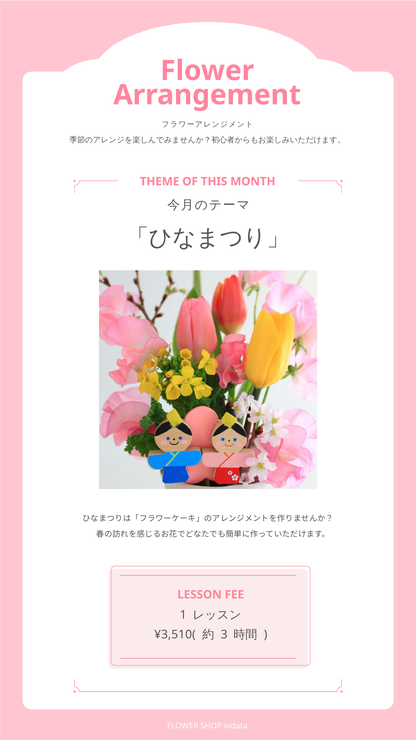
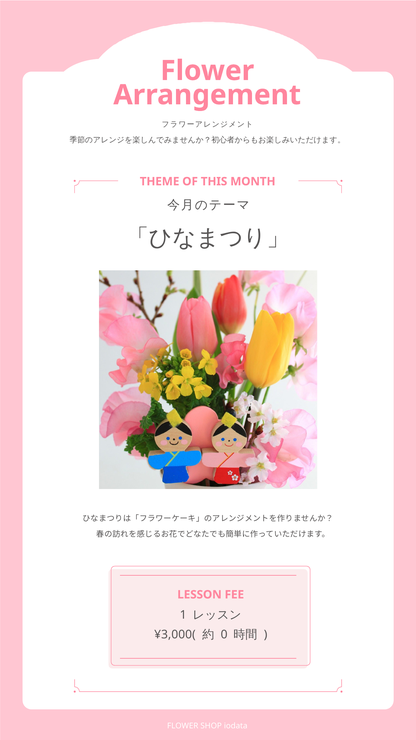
¥3,510(: ¥3,510( -> ¥3,000( (175, 634)
3: 3 -> 0 (224, 634)
